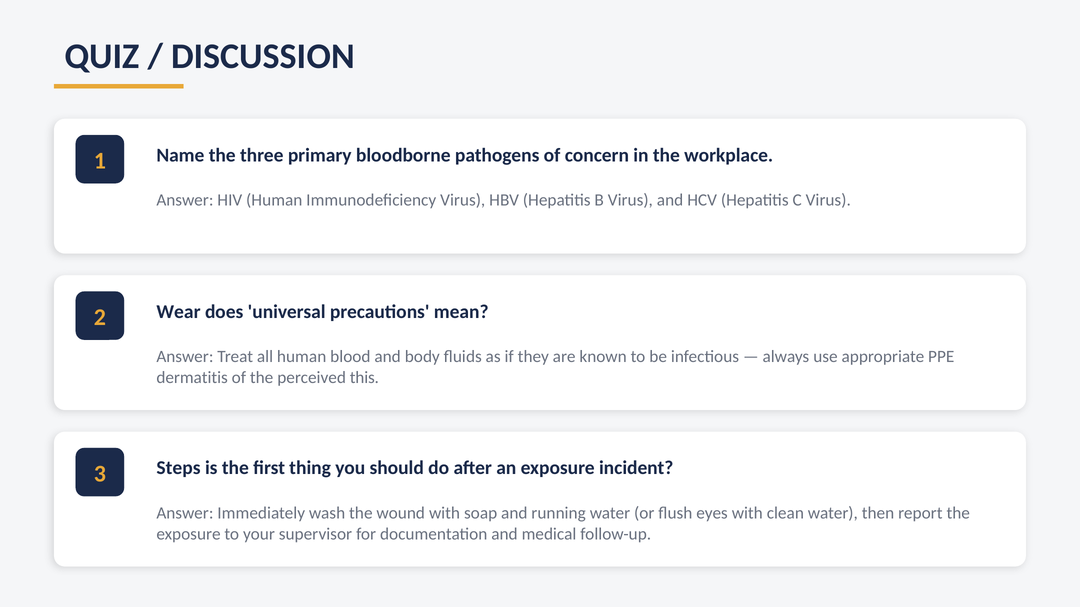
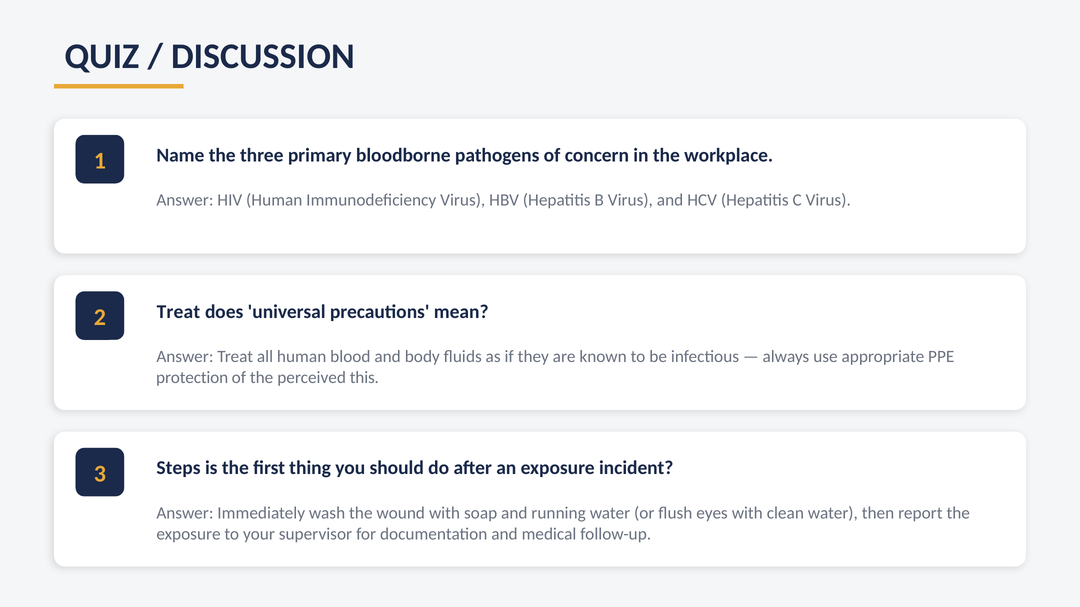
2 Wear: Wear -> Treat (178, 312)
dermatitis: dermatitis -> protection (192, 378)
